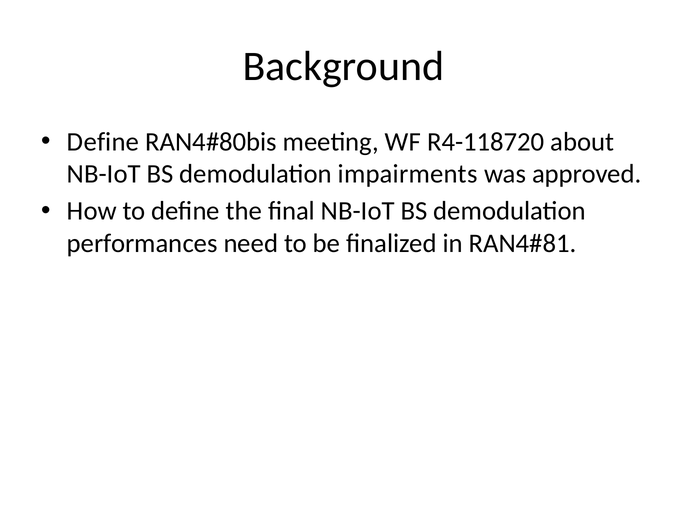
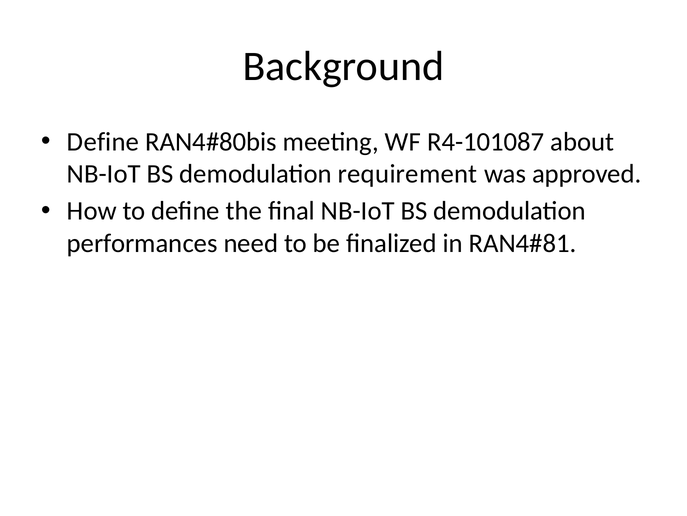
R4-118720: R4-118720 -> R4-101087 (486, 142)
impairments: impairments -> requirement (408, 174)
